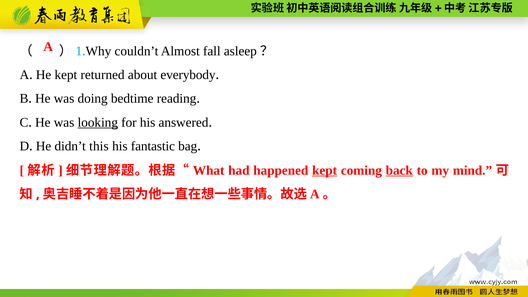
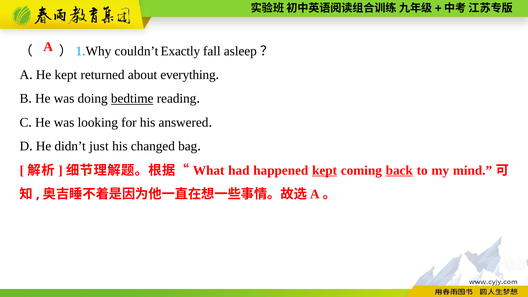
Almost: Almost -> Exactly (180, 51)
everybody: everybody -> everything (188, 75)
bedtime underline: none -> present (132, 99)
looking underline: present -> none (98, 122)
this: this -> just (99, 146)
fantastic: fantastic -> changed (153, 146)
